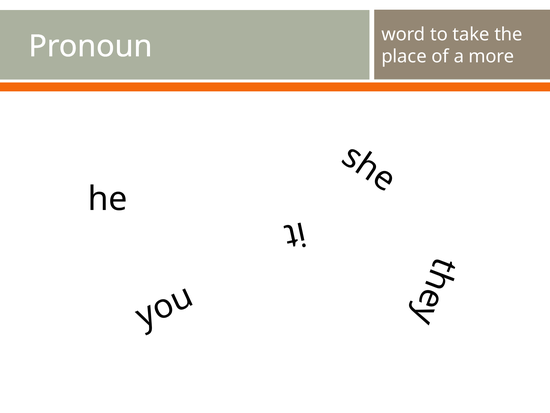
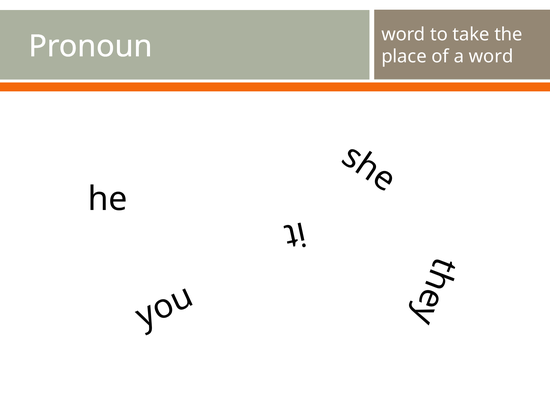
a more: more -> word (491, 56)
